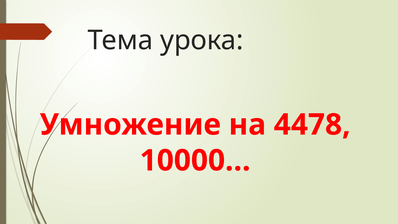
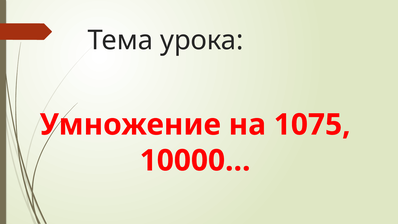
4478: 4478 -> 1075 (312, 125)
